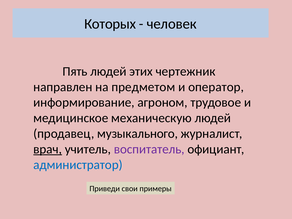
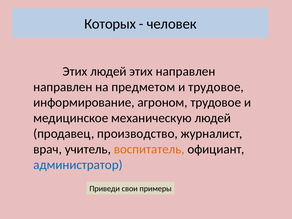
Пять: Пять -> Этих (75, 71)
этих чертежник: чертежник -> направлен (186, 71)
и оператор: оператор -> трудовое (216, 87)
музыкального: музыкального -> производство (137, 134)
врач underline: present -> none (48, 149)
воспитатель colour: purple -> orange (149, 149)
